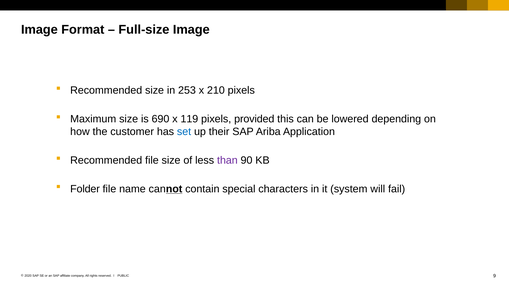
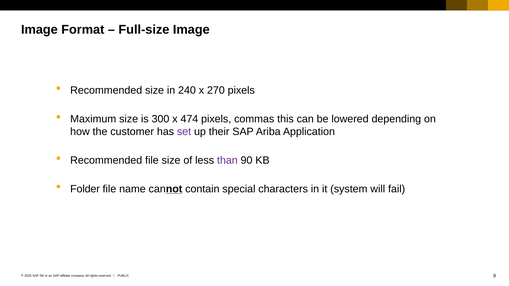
253: 253 -> 240 (187, 90)
210: 210 -> 270 (216, 90)
690: 690 -> 300 (160, 119)
119: 119 -> 474 (189, 119)
provided: provided -> commas (254, 119)
set colour: blue -> purple (184, 132)
